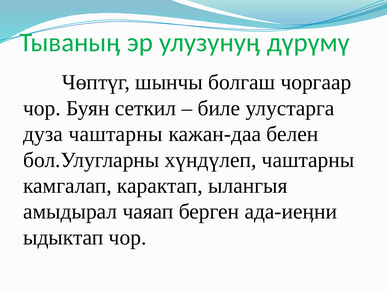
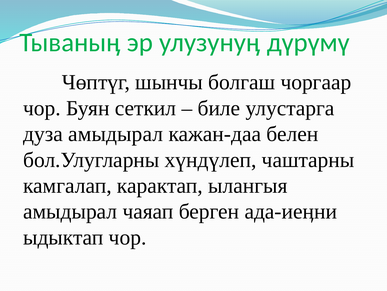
дуза чаштарны: чаштарны -> амыдырал (116, 134)
